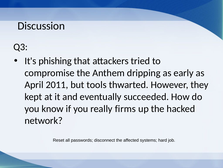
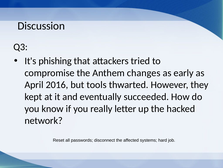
dripping: dripping -> changes (144, 73)
2011: 2011 -> 2016 (57, 84)
firms: firms -> letter (125, 108)
